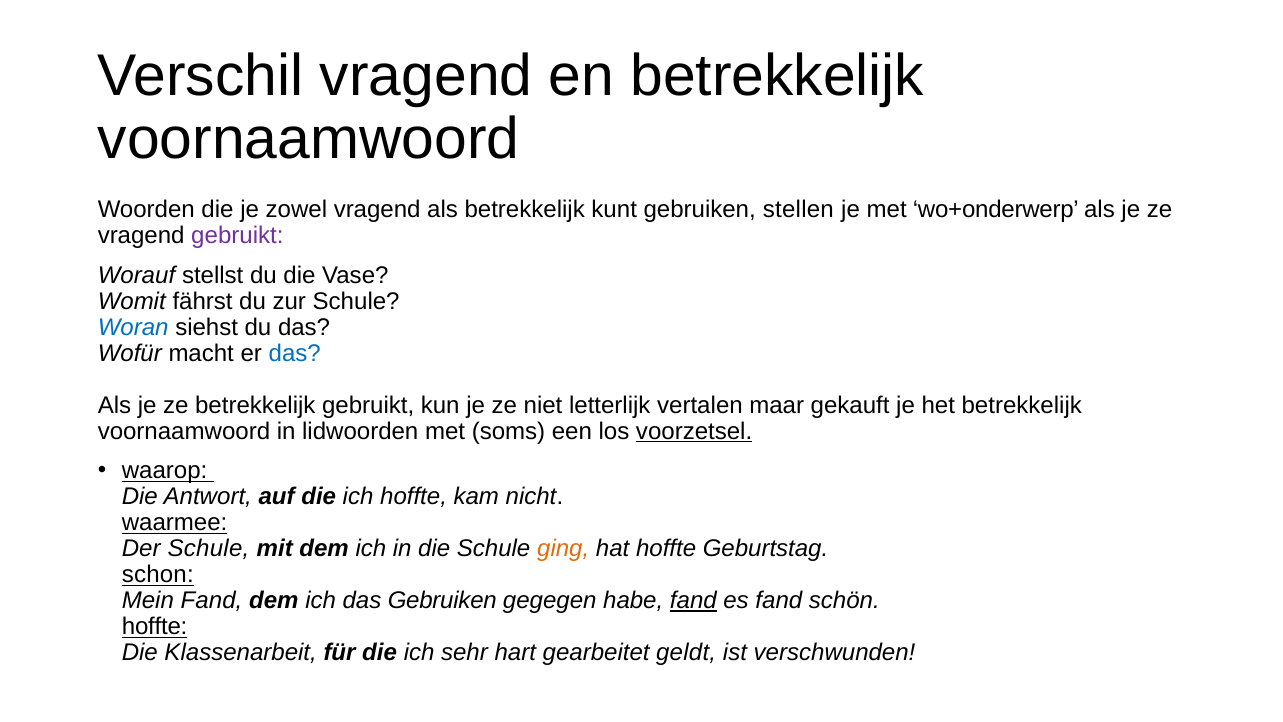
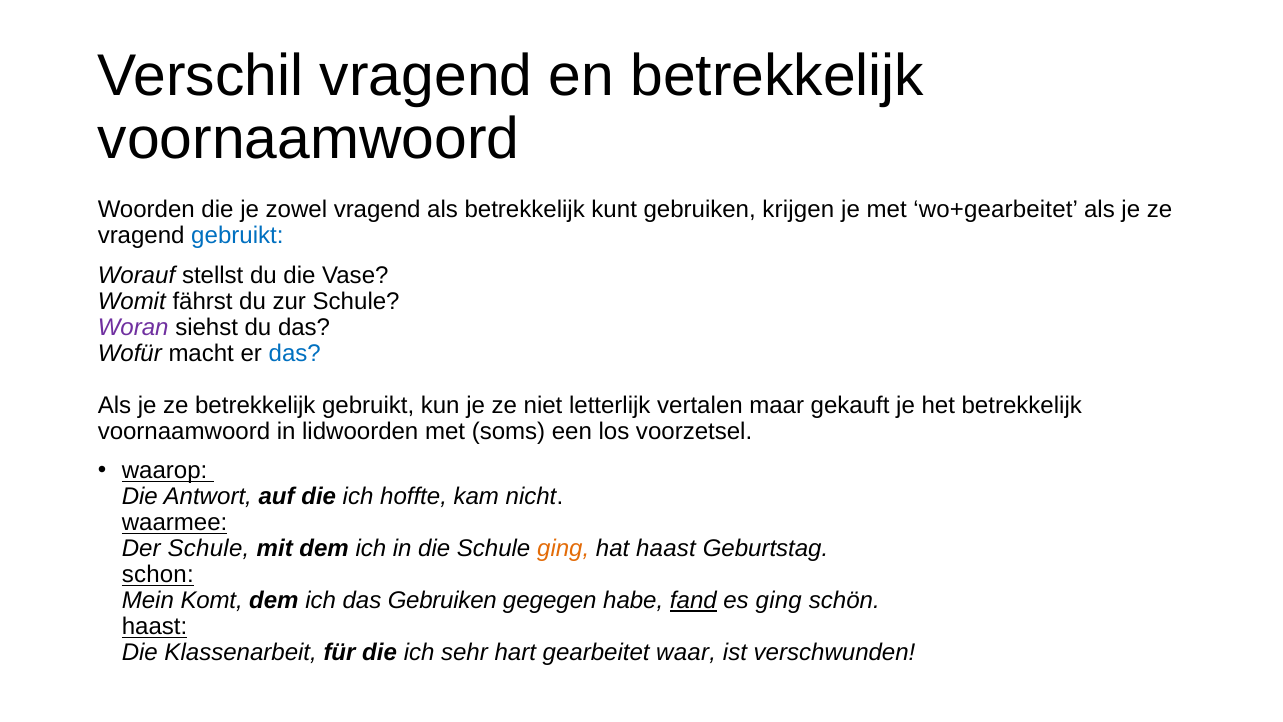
stellen: stellen -> krijgen (798, 210)
wo+onderwerp: wo+onderwerp -> wo+gearbeitet (996, 210)
gebruikt colour: purple -> blue (237, 236)
Woran colour: blue -> purple (133, 327)
voorzetsel underline: present -> none (694, 431)
hat hoffte: hoffte -> haast (666, 548)
Mein Fand: Fand -> Komt (212, 600)
es fand: fand -> ging (779, 600)
hoffte: hoffte -> haast (155, 626)
geldt: geldt -> waar (686, 652)
